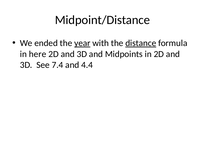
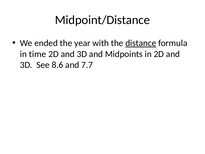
year underline: present -> none (82, 43)
here: here -> time (38, 54)
7.4: 7.4 -> 8.6 (58, 65)
4.4: 4.4 -> 7.7 (87, 65)
